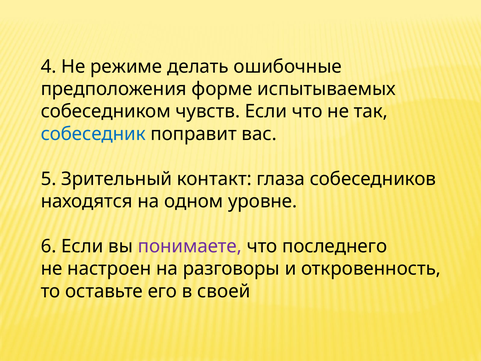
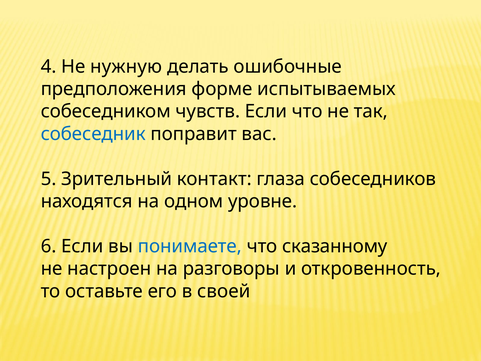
режиме: режиме -> нужную (126, 66)
понимаете colour: purple -> blue (190, 246)
последнего: последнего -> сказанному (335, 246)
